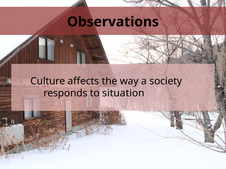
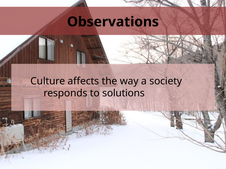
situation: situation -> solutions (124, 93)
